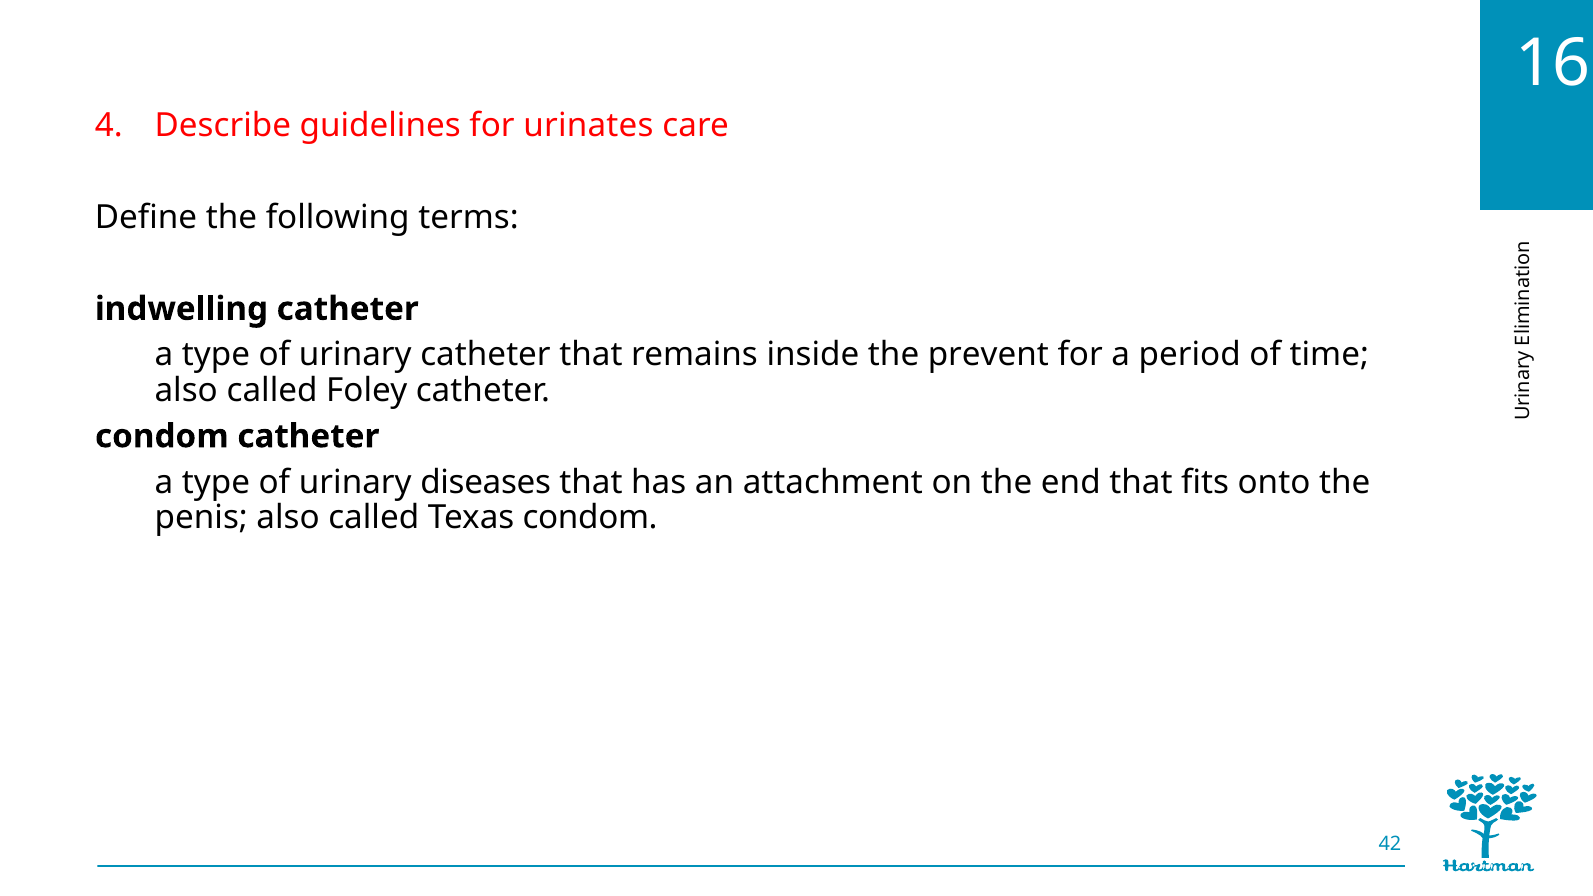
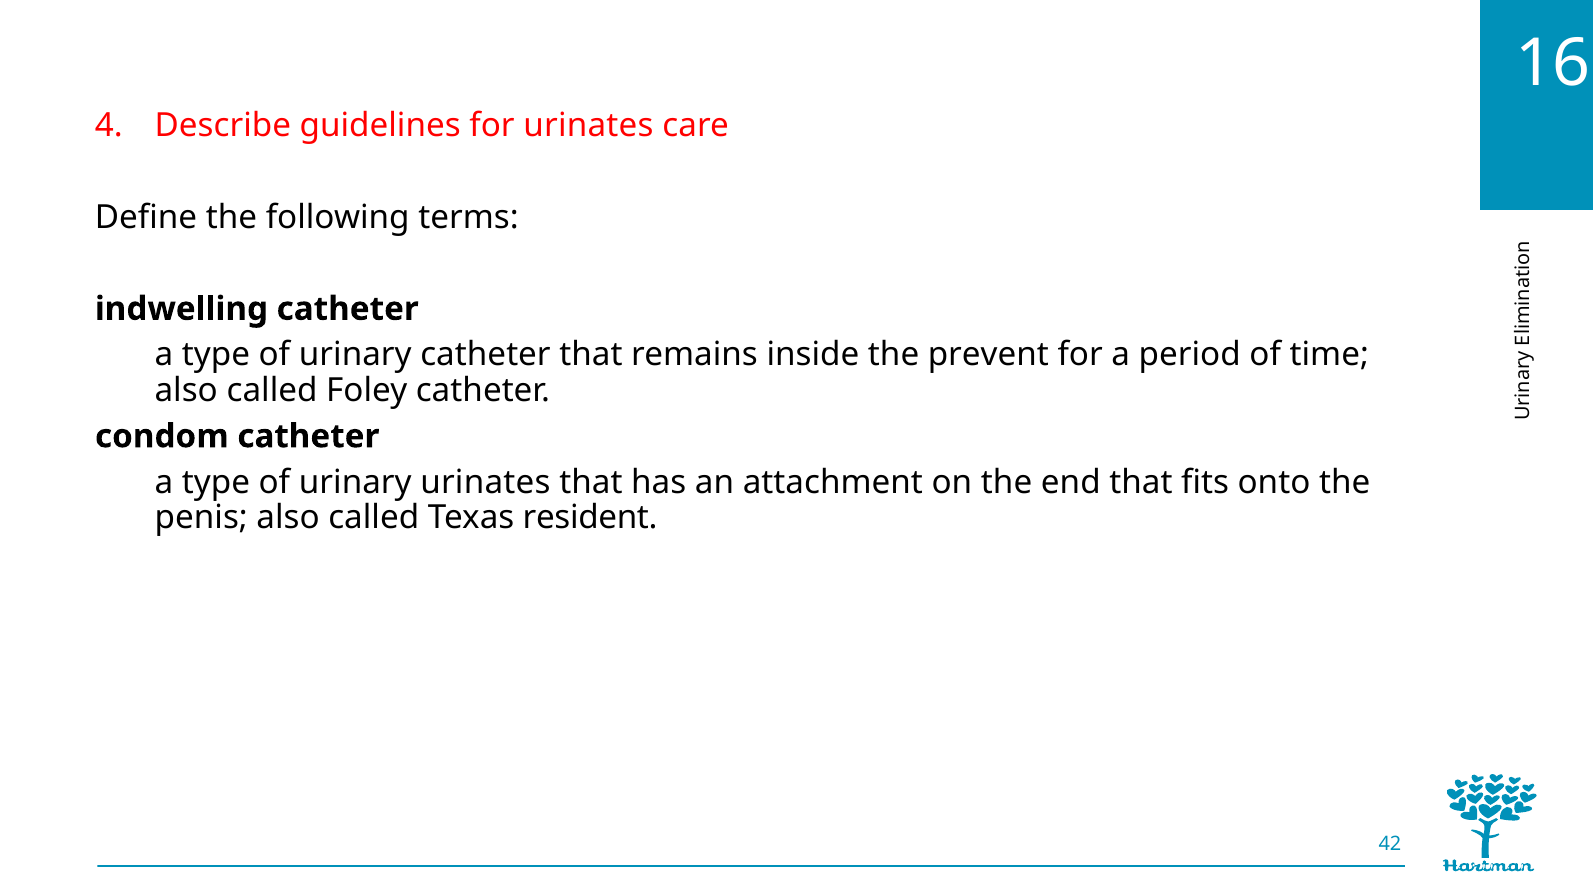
urinary diseases: diseases -> urinates (485, 482)
Texas condom: condom -> resident (590, 518)
